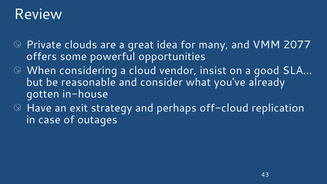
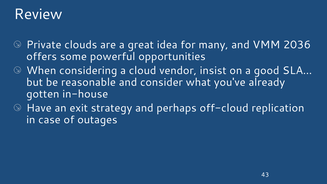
2077: 2077 -> 2036 (297, 45)
